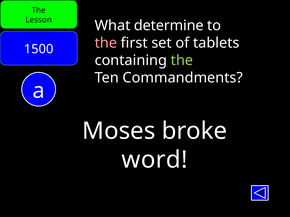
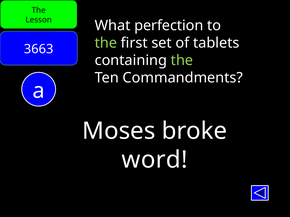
determine: determine -> perfection (169, 26)
the colour: pink -> light green (106, 43)
1500: 1500 -> 3663 (39, 49)
